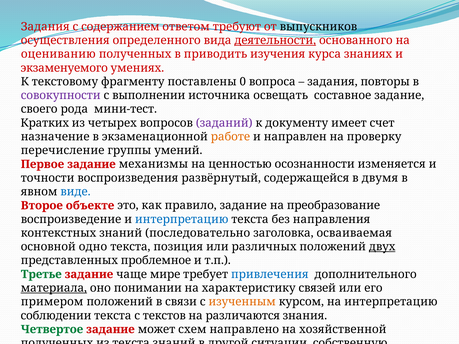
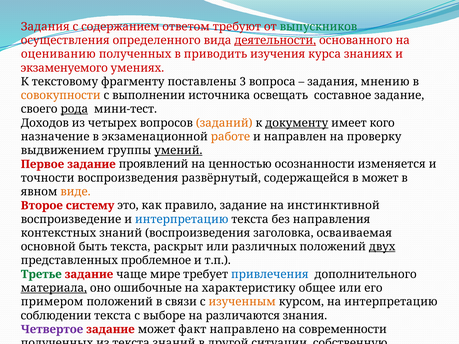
выпускников colour: black -> green (318, 27)
0: 0 -> 3 (243, 82)
повторы: повторы -> мнению (385, 82)
совокупности colour: purple -> orange (61, 95)
рода underline: none -> present (74, 109)
Кратких: Кратких -> Доходов (45, 123)
заданий colour: purple -> orange (224, 123)
документу underline: none -> present (297, 123)
счет: счет -> кого (382, 123)
перечисление: перечисление -> выдвижением (63, 151)
умений underline: none -> present (178, 151)
механизмы: механизмы -> проявлений (154, 164)
в двумя: двумя -> может (380, 178)
виде colour: blue -> orange (75, 192)
объекте: объекте -> систему (90, 206)
преобразование: преобразование -> инстинктивной (333, 206)
знаний последовательно: последовательно -> воспроизведения (198, 233)
одно: одно -> быть (93, 247)
позиция: позиция -> раскрыт (178, 247)
понимании: понимании -> ошибочные (148, 288)
связей: связей -> общее (317, 288)
текстов: текстов -> выборе (164, 316)
Четвертое colour: green -> purple (52, 330)
схем: схем -> факт (192, 330)
хозяйственной: хозяйственной -> современности (343, 330)
